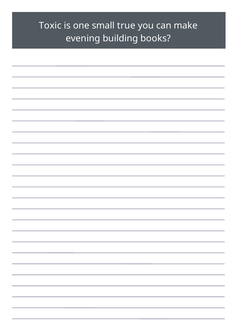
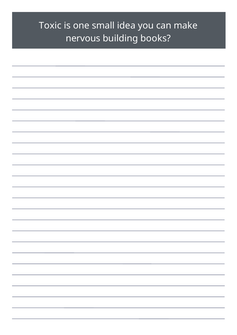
true: true -> idea (126, 26)
evening: evening -> nervous (83, 38)
